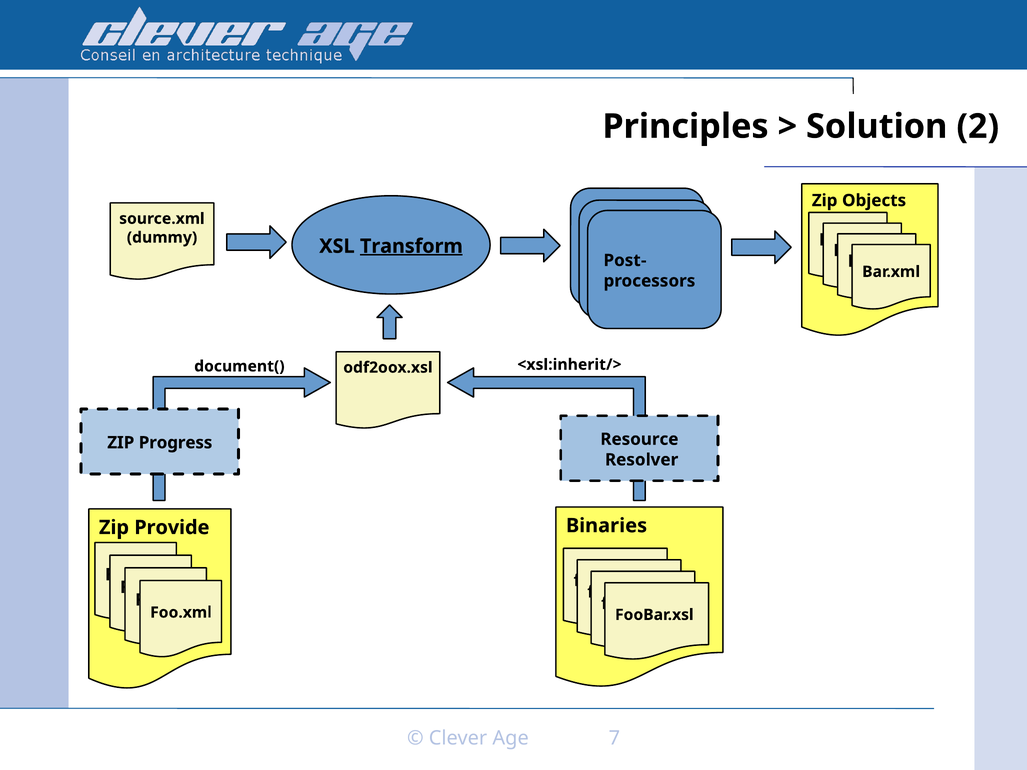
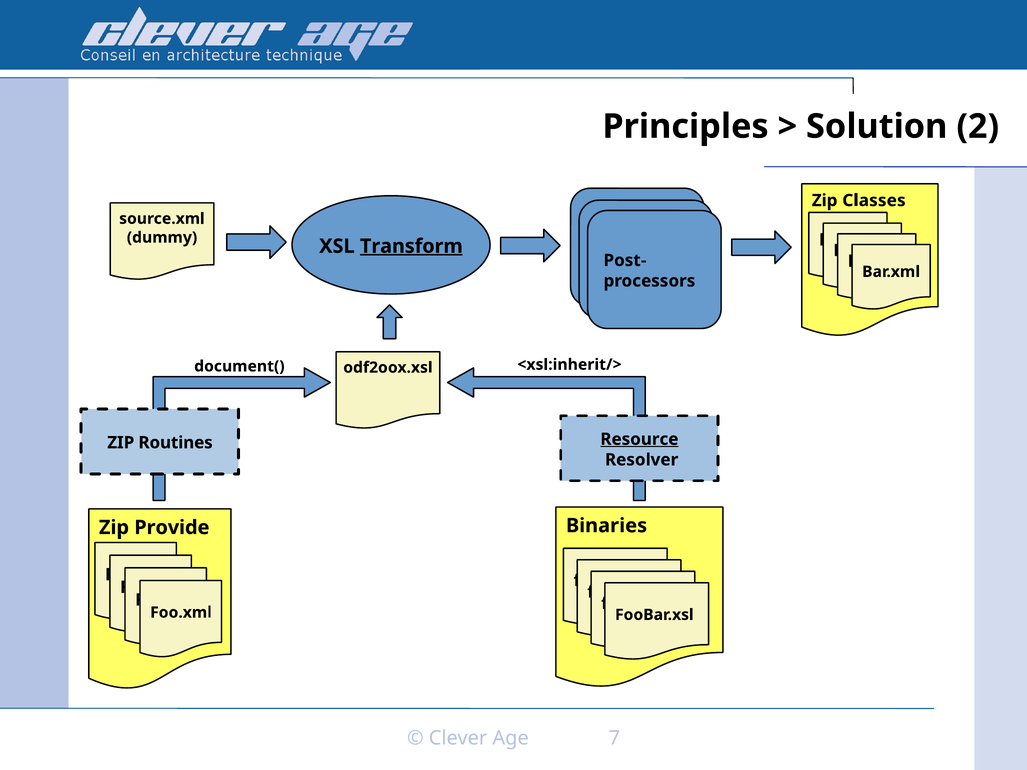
Objects: Objects -> Classes (874, 201)
Resource underline: none -> present (639, 439)
Progress: Progress -> Routines (176, 443)
